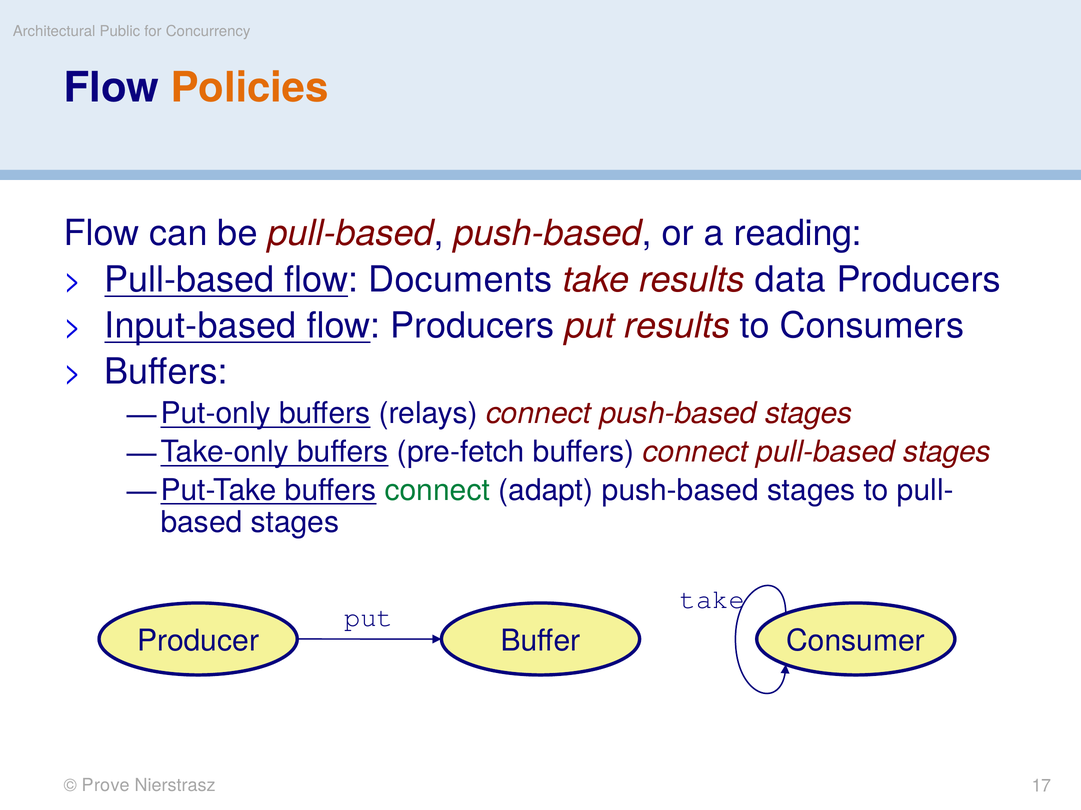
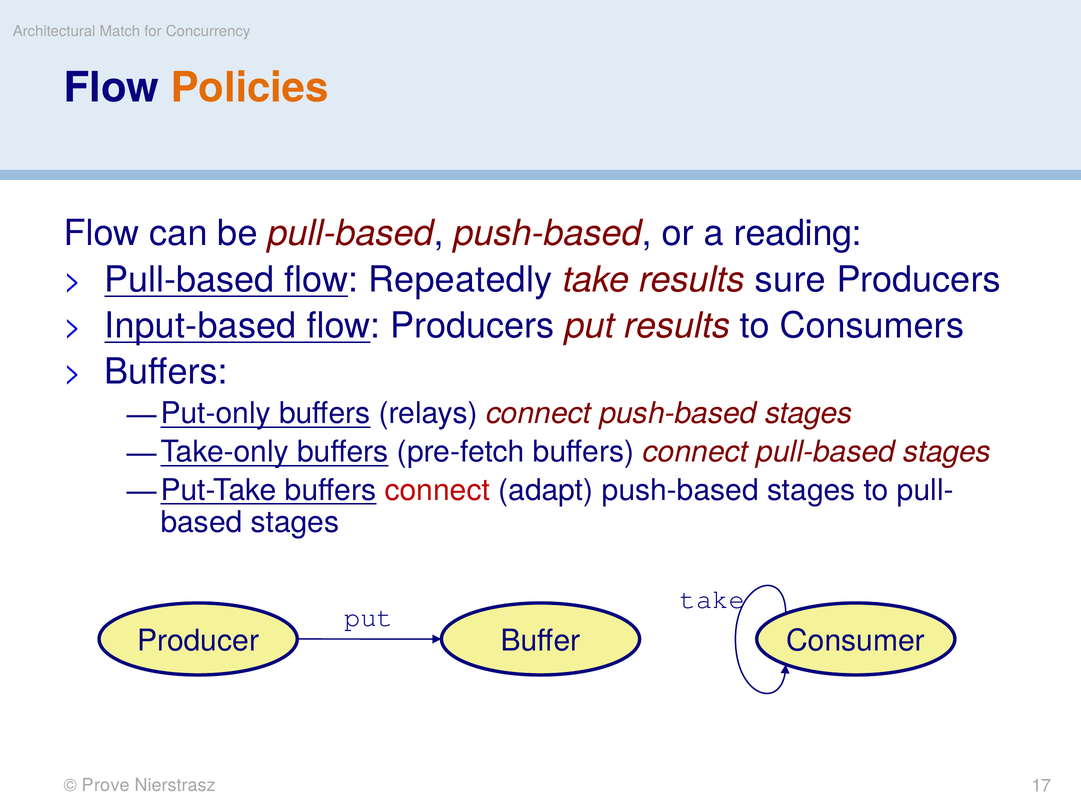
Public: Public -> Match (120, 31)
Documents: Documents -> Repeatedly (460, 280)
data: data -> sure (790, 280)
connect colour: green -> red (437, 491)
